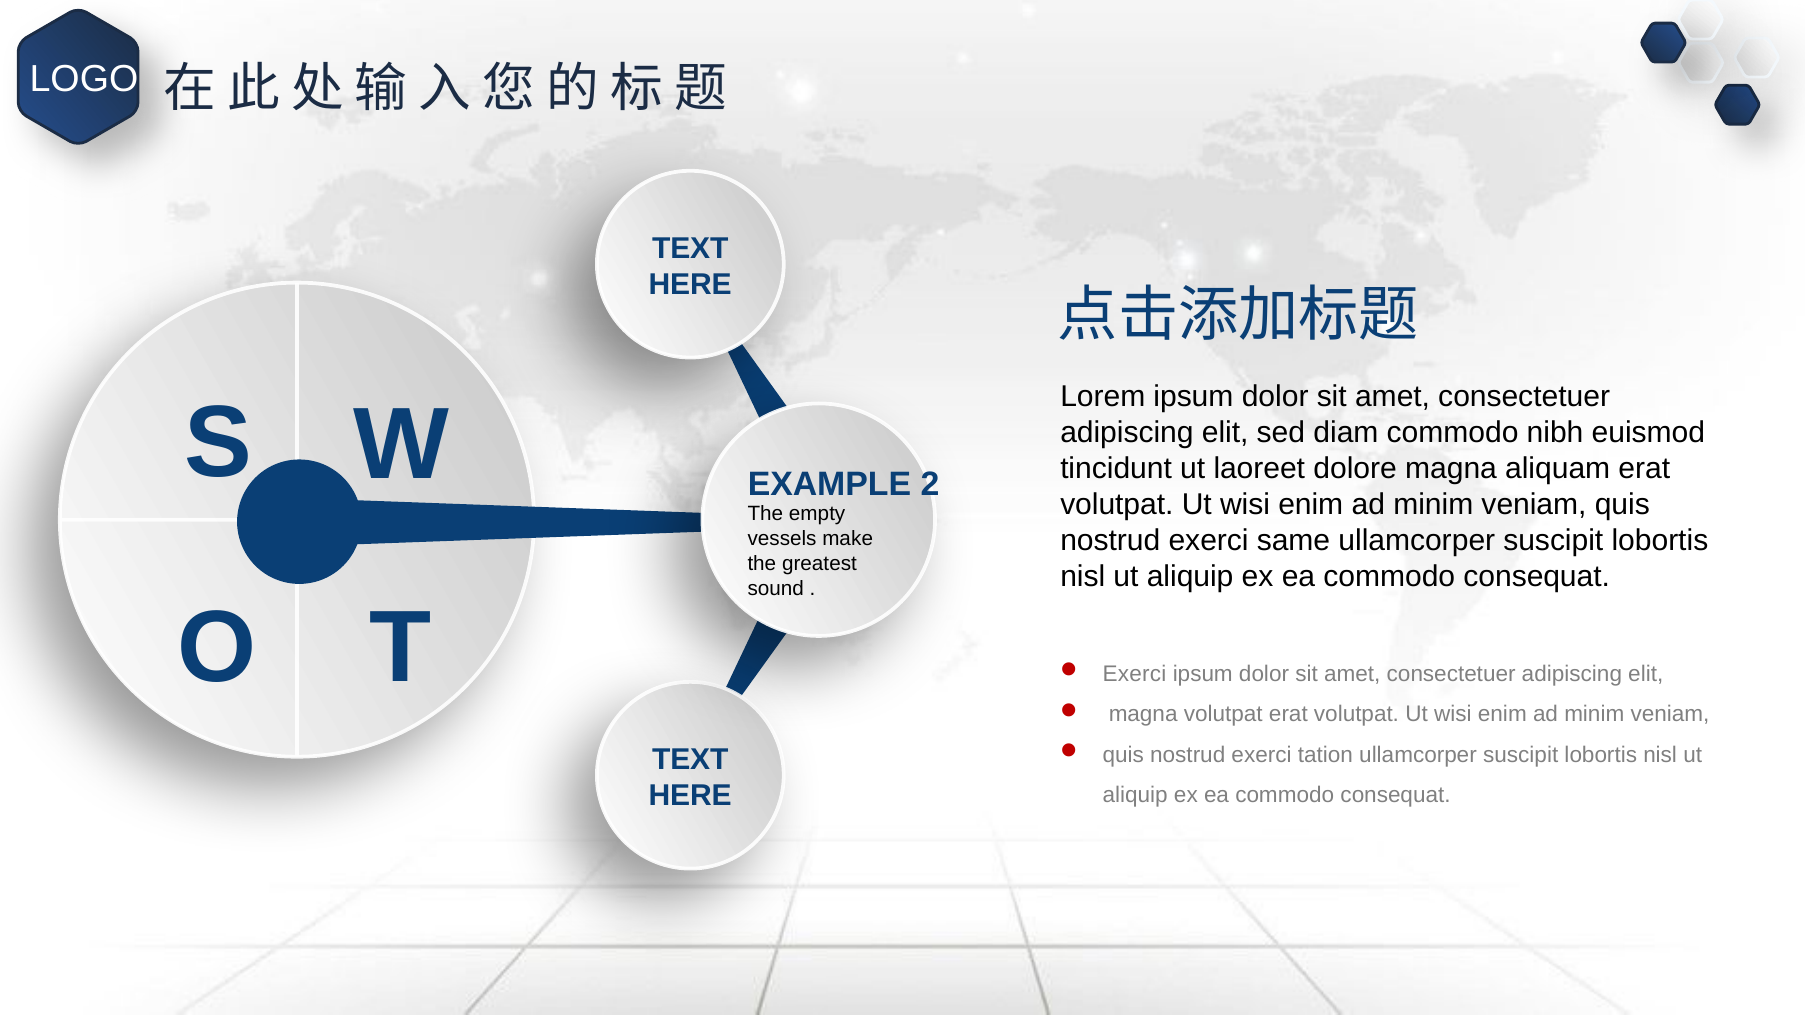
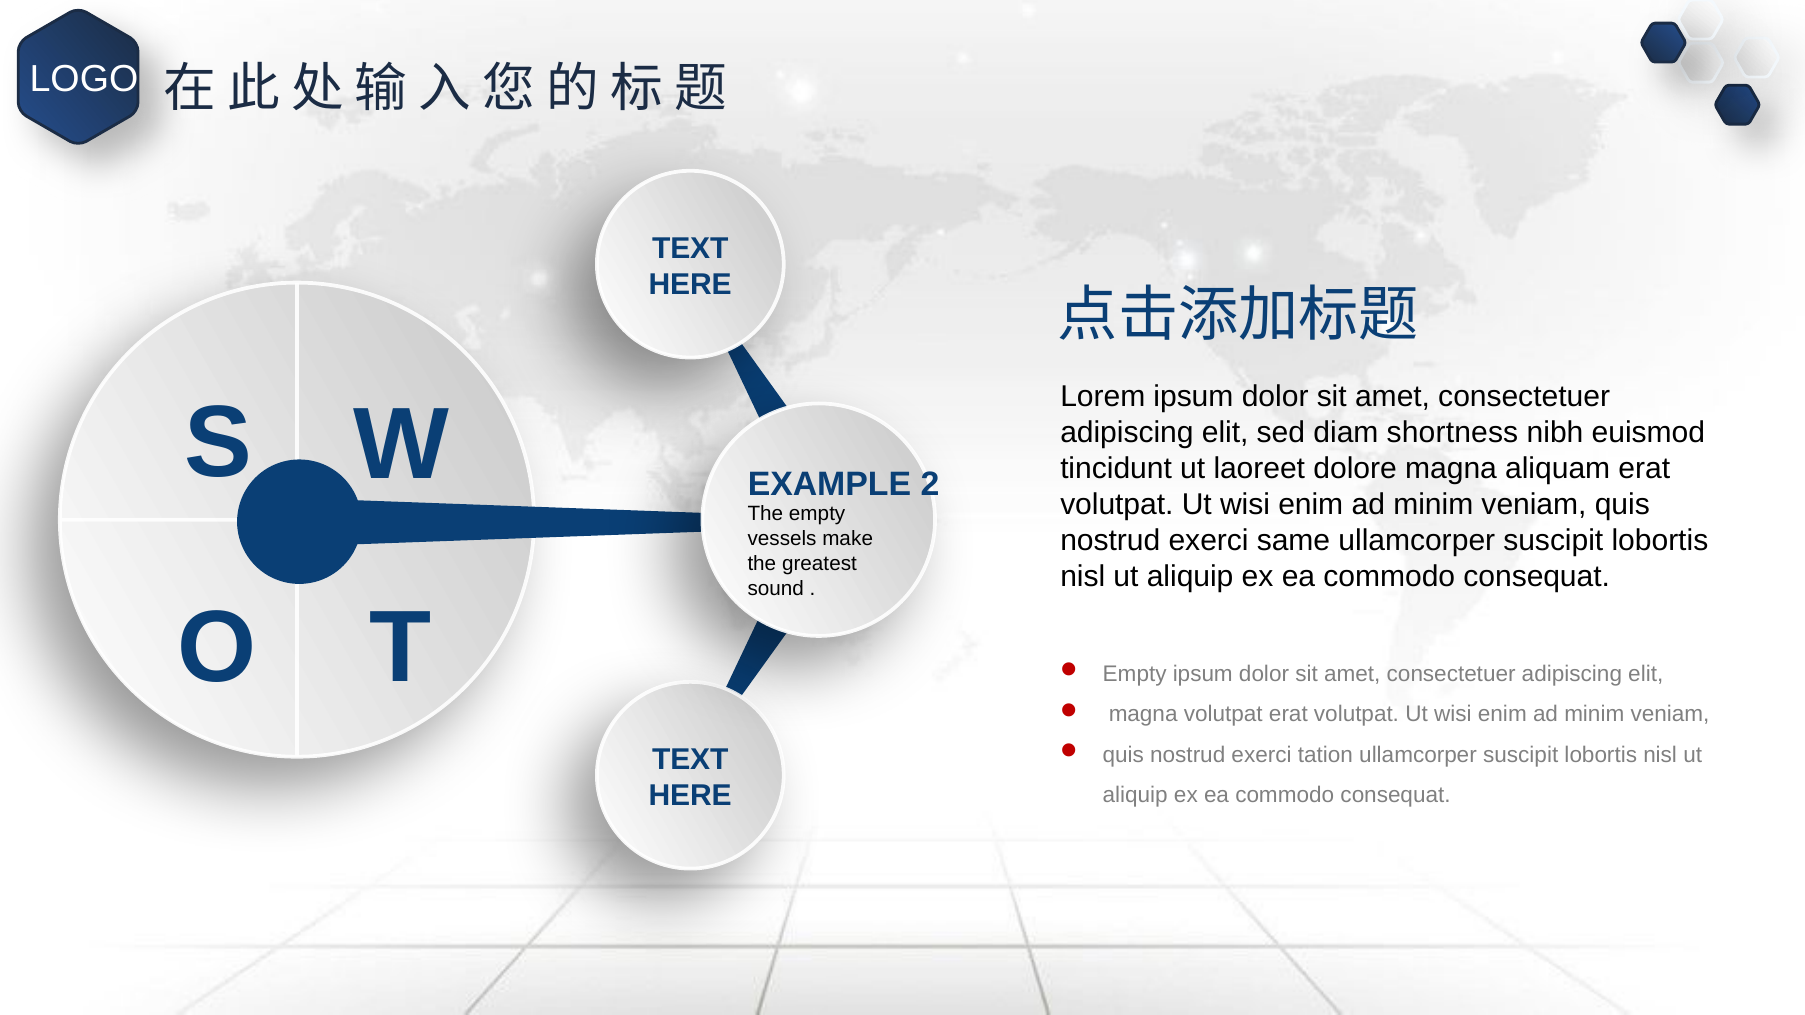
diam commodo: commodo -> shortness (1452, 433)
Exerci: Exerci -> Empty (1135, 674)
